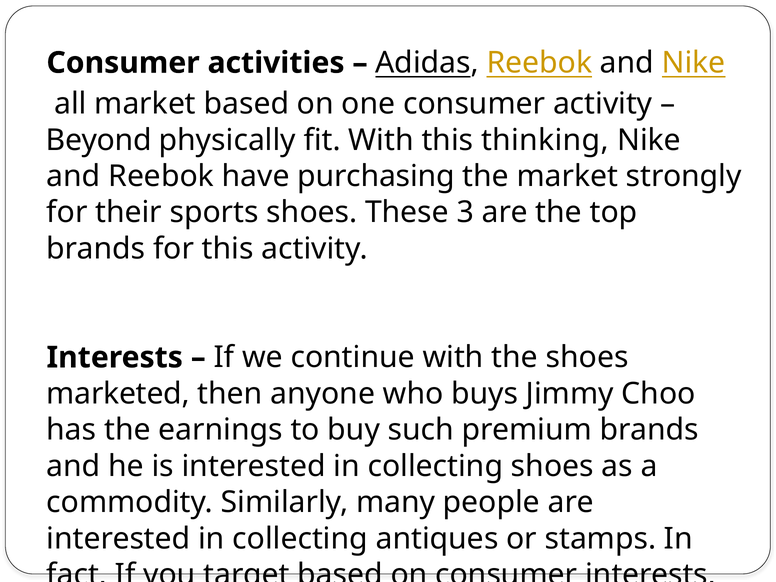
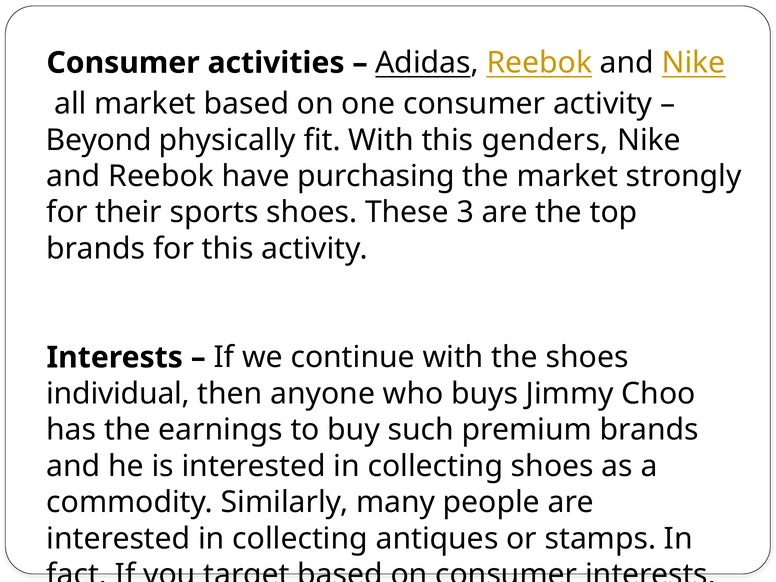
thinking: thinking -> genders (545, 140)
marketed: marketed -> individual (118, 394)
